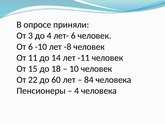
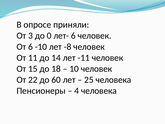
до 4: 4 -> 0 (49, 36)
84: 84 -> 25 (89, 80)
